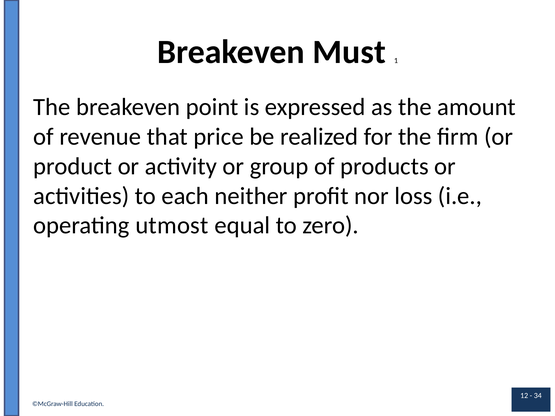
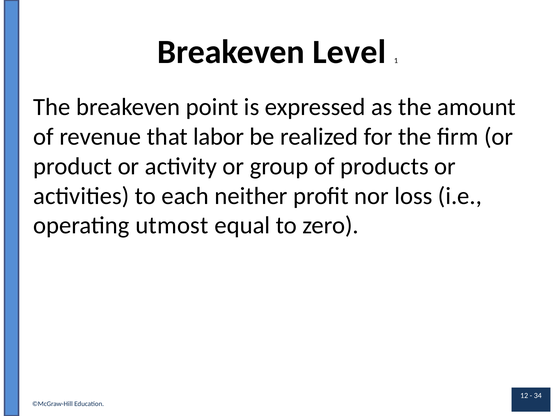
Must: Must -> Level (349, 52)
price: price -> labor (219, 137)
